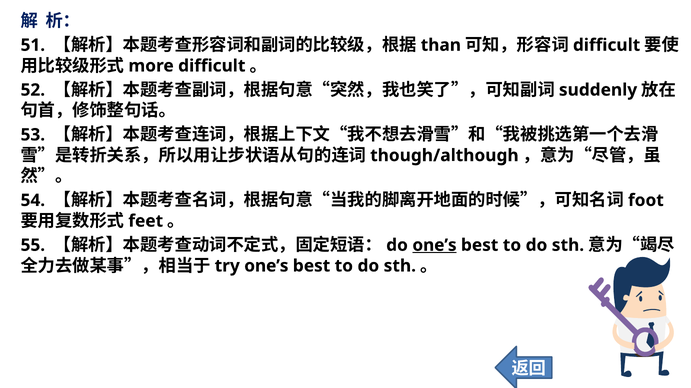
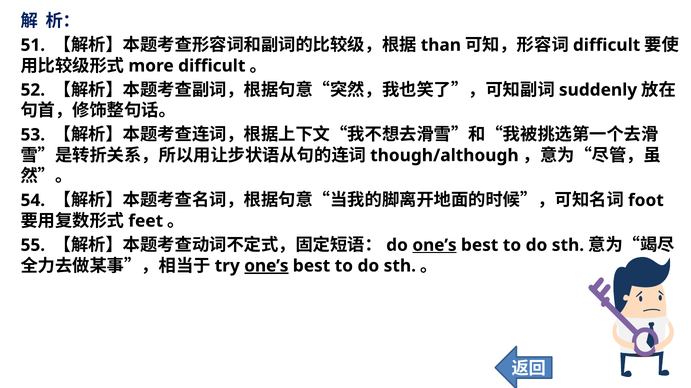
one’s underline: none -> present (266, 266)
